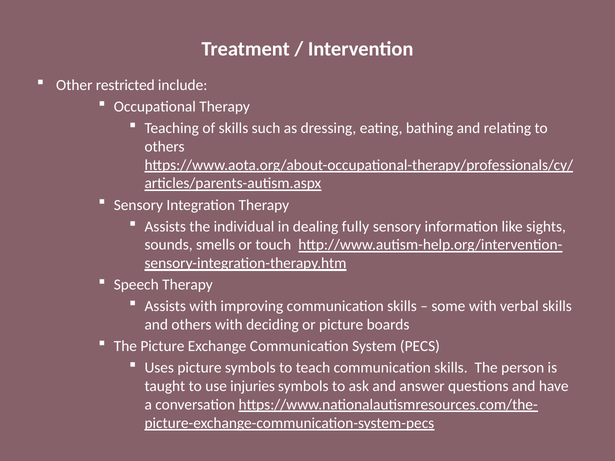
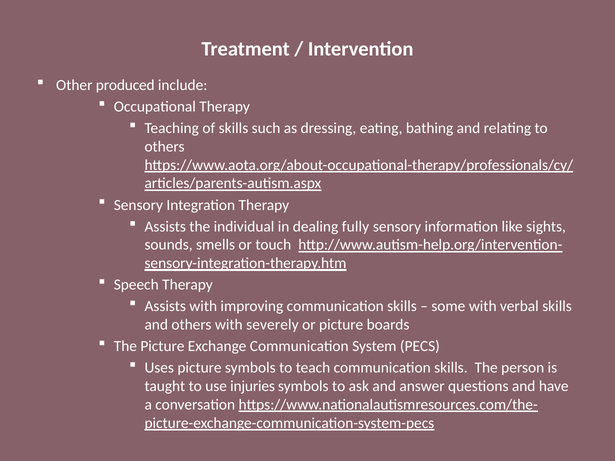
restricted: restricted -> produced (125, 85)
deciding: deciding -> severely (272, 325)
